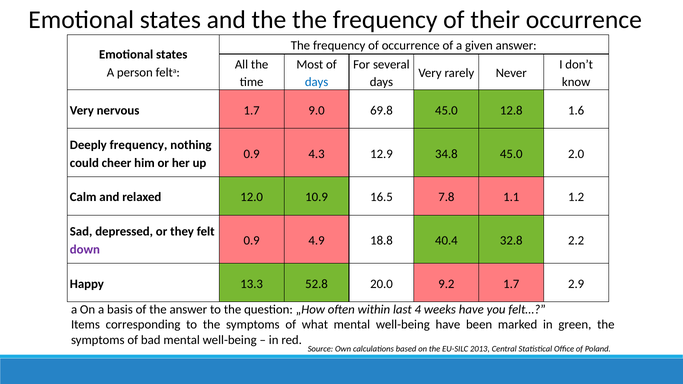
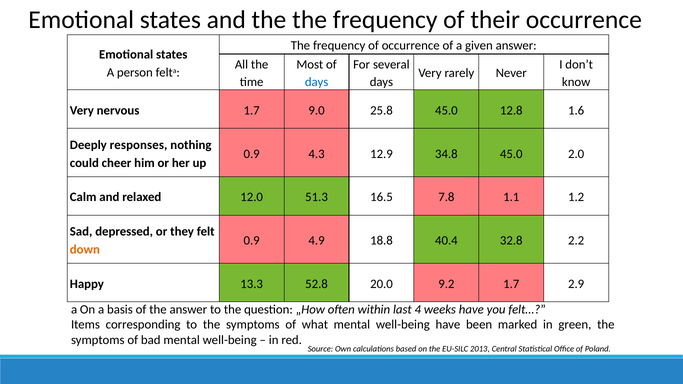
69.8: 69.8 -> 25.8 (381, 111)
Deeply frequency: frequency -> responses (139, 145)
10.9: 10.9 -> 51.3 (317, 197)
down colour: purple -> orange (85, 250)
